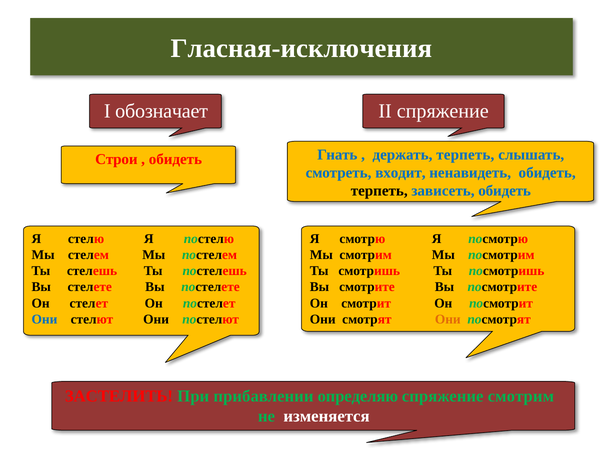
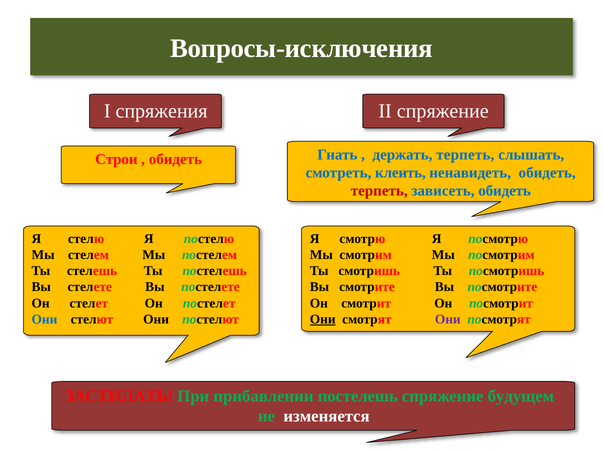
Гласная-исключения: Гласная-исключения -> Вопросы-исключения (302, 49)
обозначает: обозначает -> спряжения (162, 111)
входит: входит -> клеить (400, 173)
терпеть colour: black -> red (379, 191)
Они underline: none -> present (323, 319)
Они colour: orange -> purple (448, 319)
ЗАСТЕЛИТЬ: ЗАСТЕЛИТЬ -> ЗАСТИЛАТЬ (119, 396)
прибавлении определяю: определяю -> постелешь (358, 396)
спряжение смотрим: смотрим -> будущем (521, 396)
